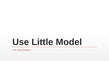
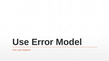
Little: Little -> Error (42, 42)
